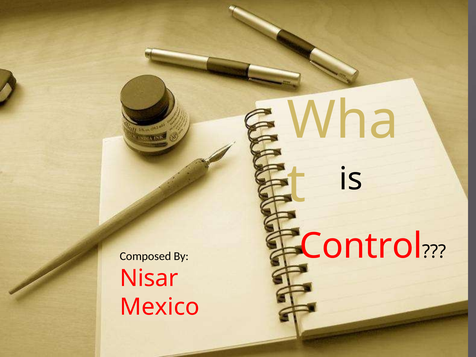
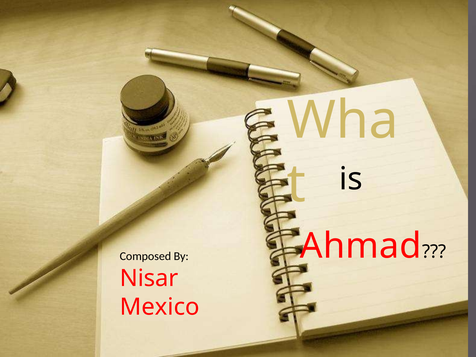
Control: Control -> Ahmad (361, 246)
